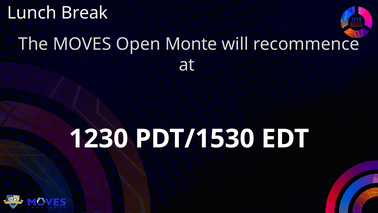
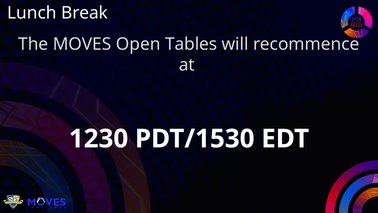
Monte: Monte -> Tables (191, 44)
